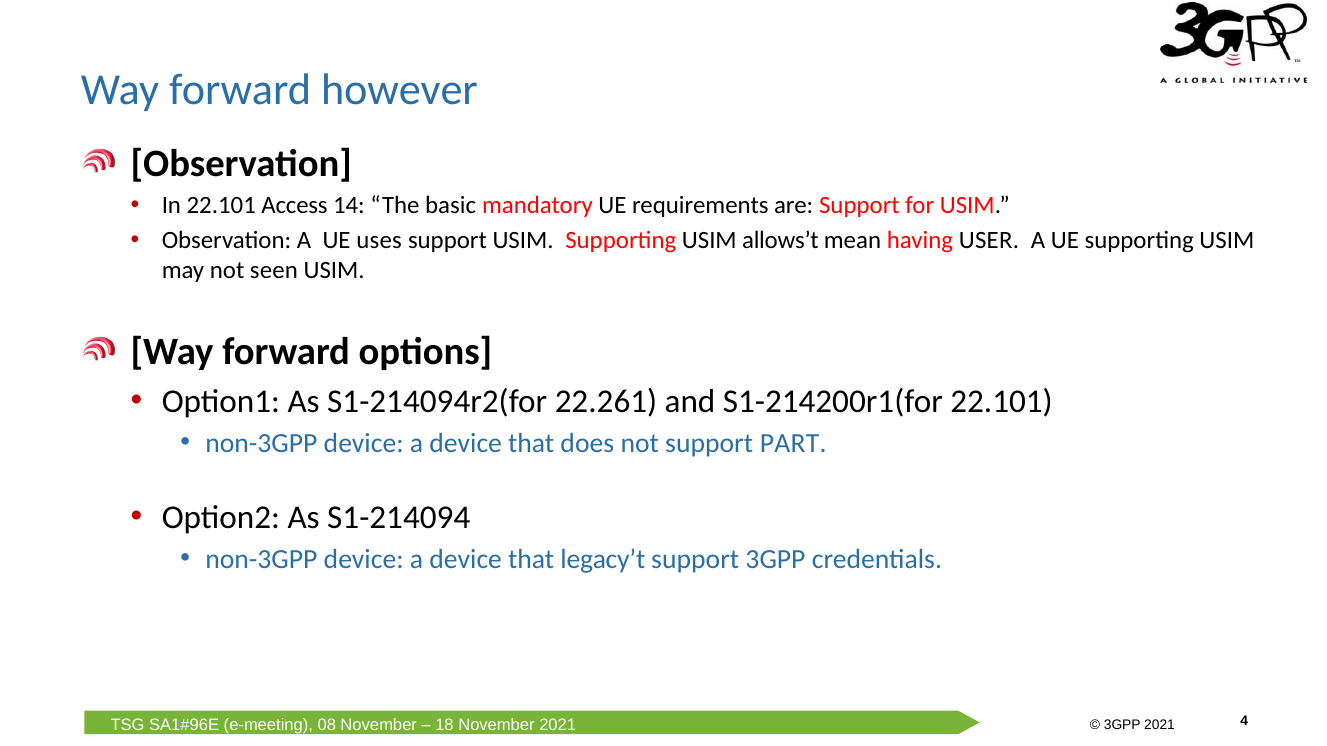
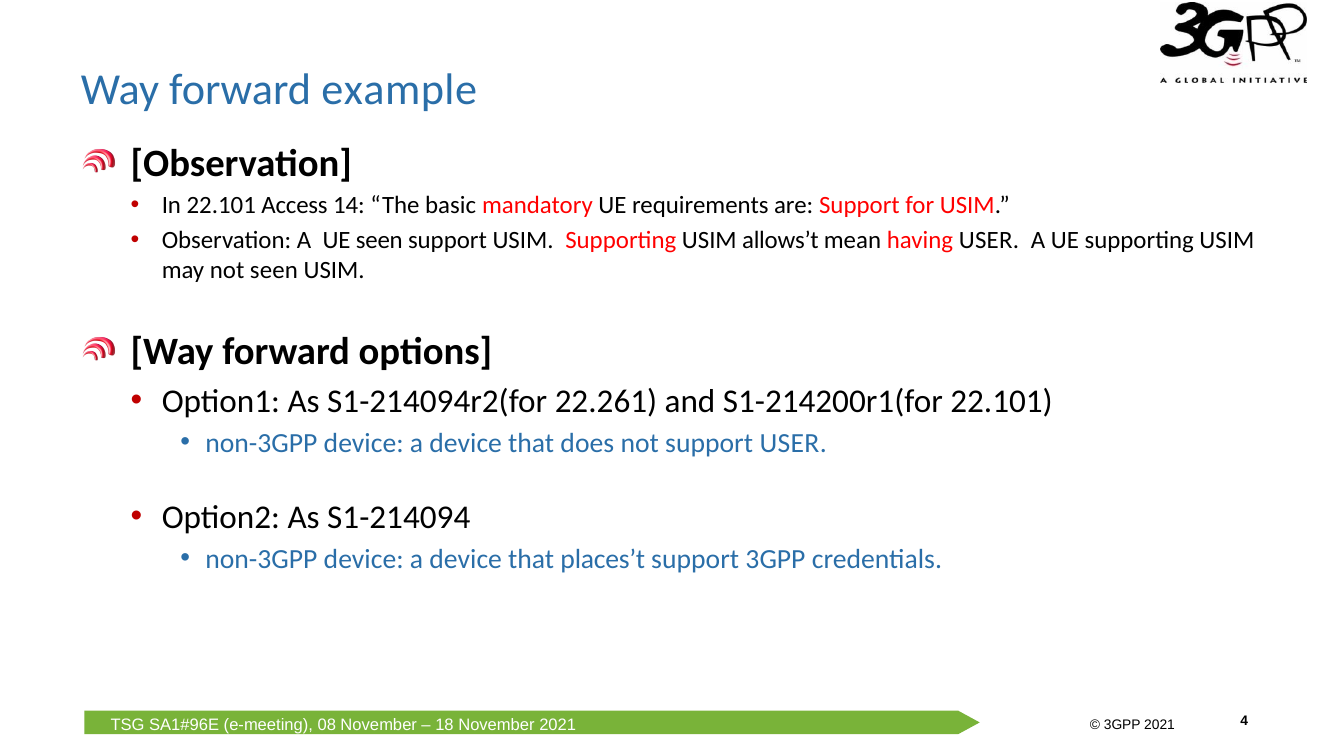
however: however -> example (399, 90)
UE uses: uses -> seen (379, 241)
support PART: PART -> USER (793, 443)
legacy’t: legacy’t -> places’t (603, 559)
